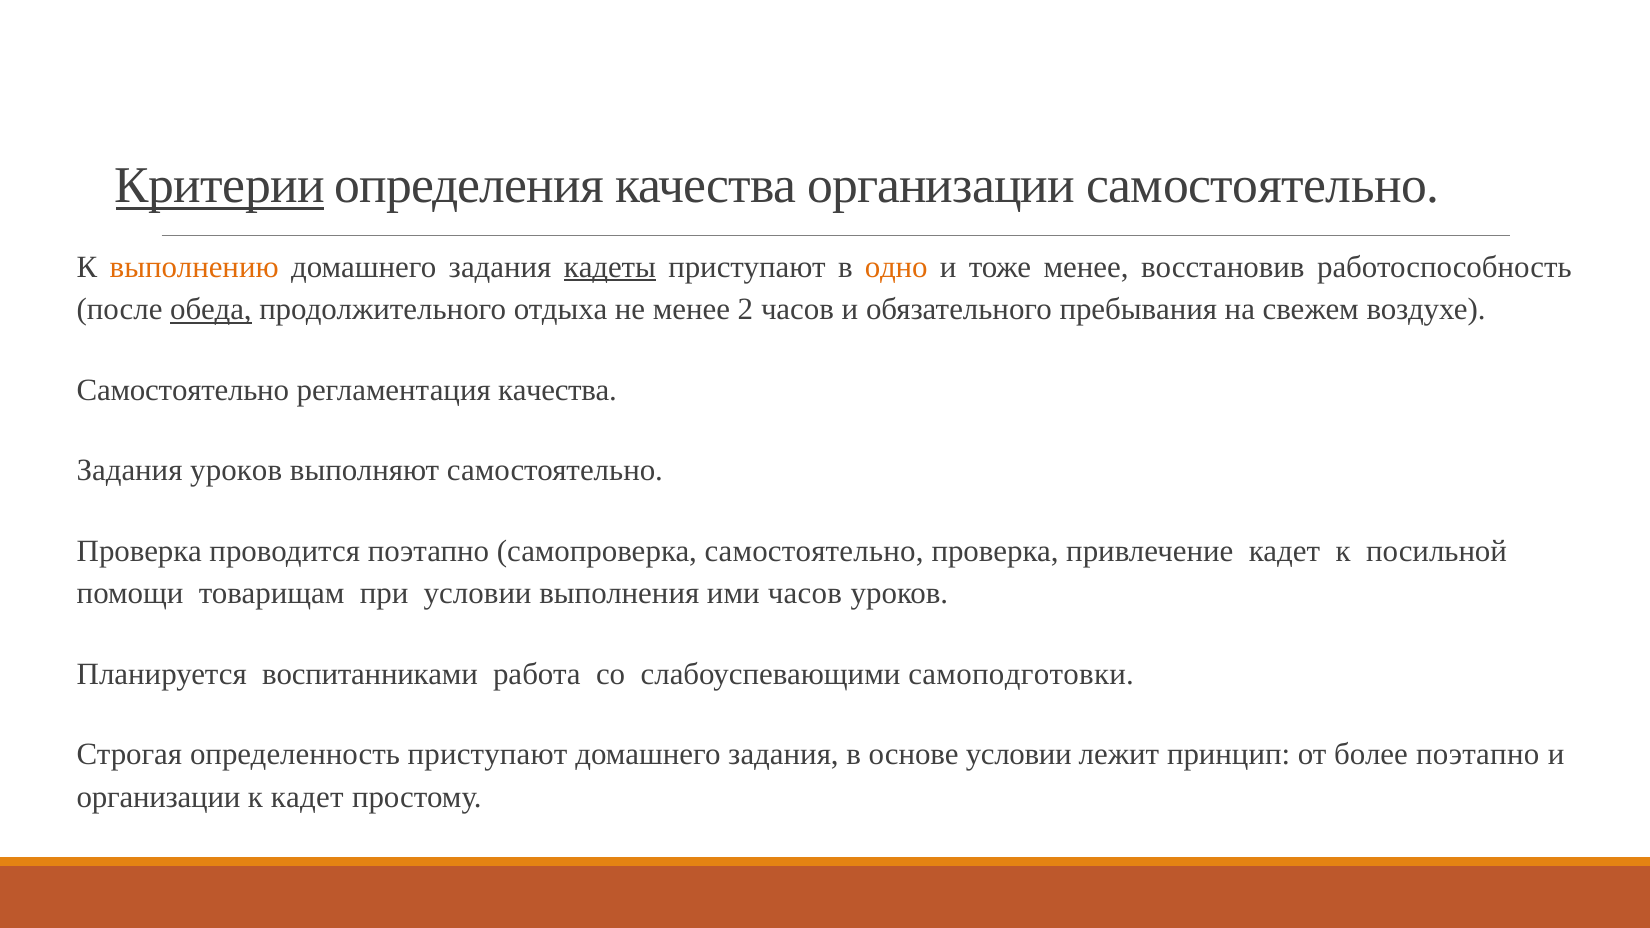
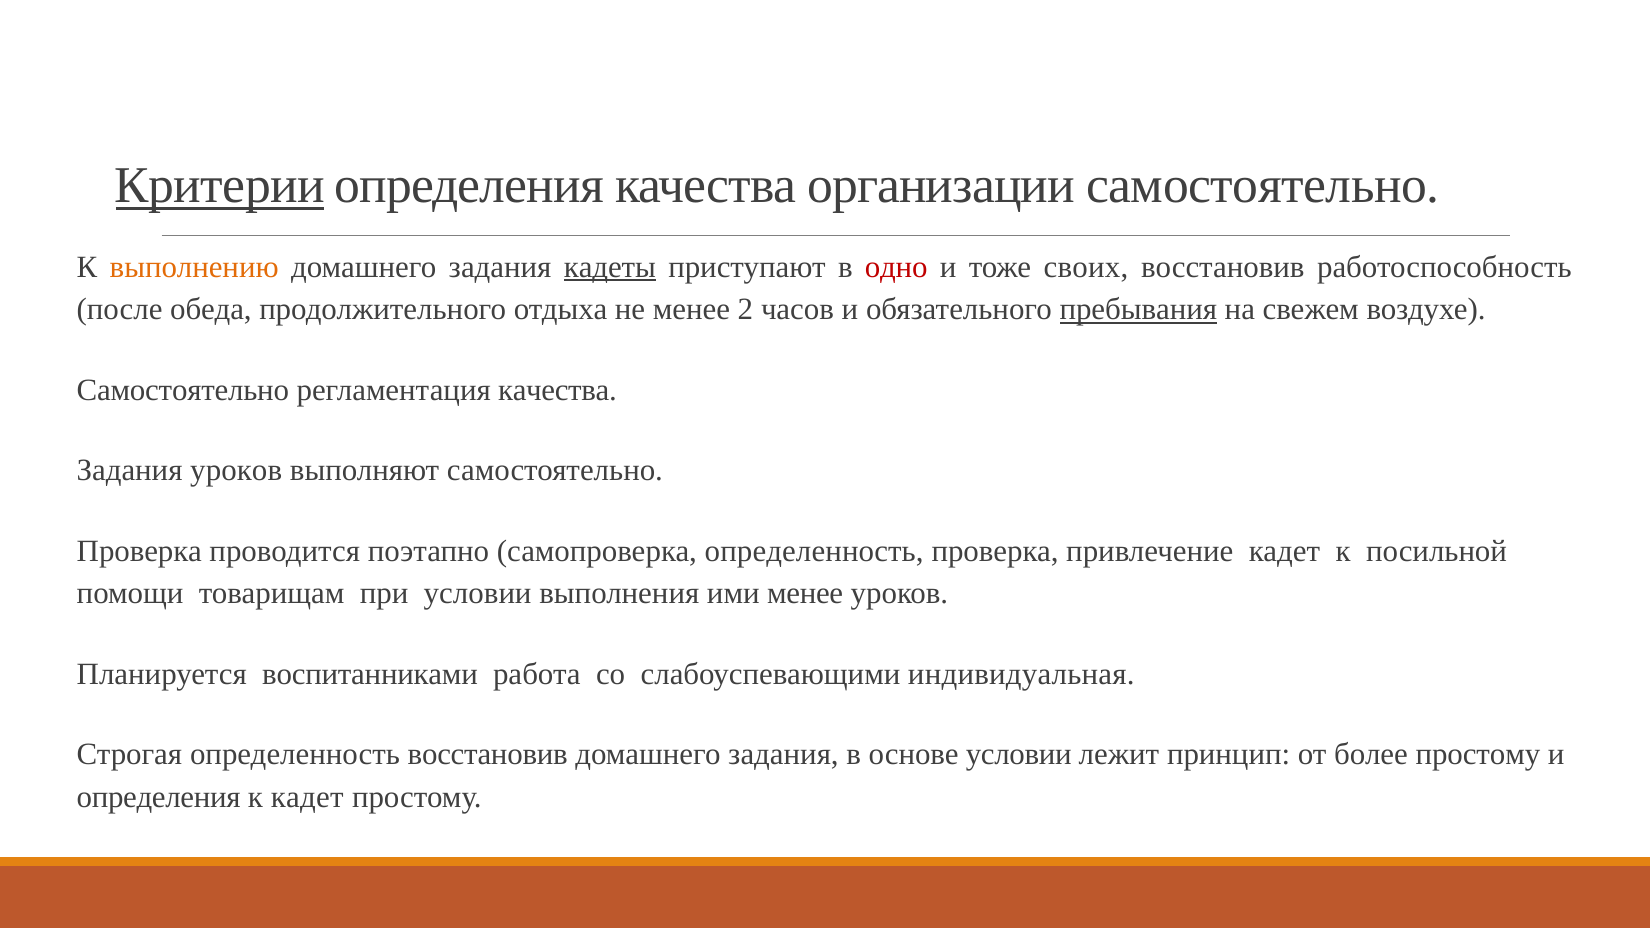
одно colour: orange -> red (896, 267)
тоже менее: менее -> своих (1086, 267)
обеда underline: present -> none (211, 310)
пребывания underline: none -> present (1138, 310)
самопроверка самостоятельно: самостоятельно -> определенность (814, 551)
ими часов: часов -> менее (805, 594)
самоподготовки: самоподготовки -> индивидуальная (1021, 674)
определенность приступают: приступают -> восстановив (488, 755)
более поэтапно: поэтапно -> простому (1478, 755)
организации: организации -> определения (159, 797)
